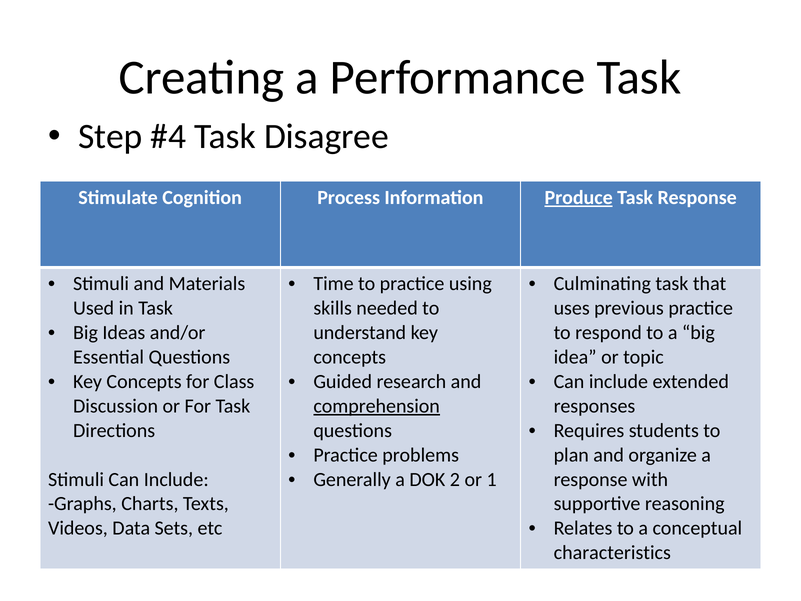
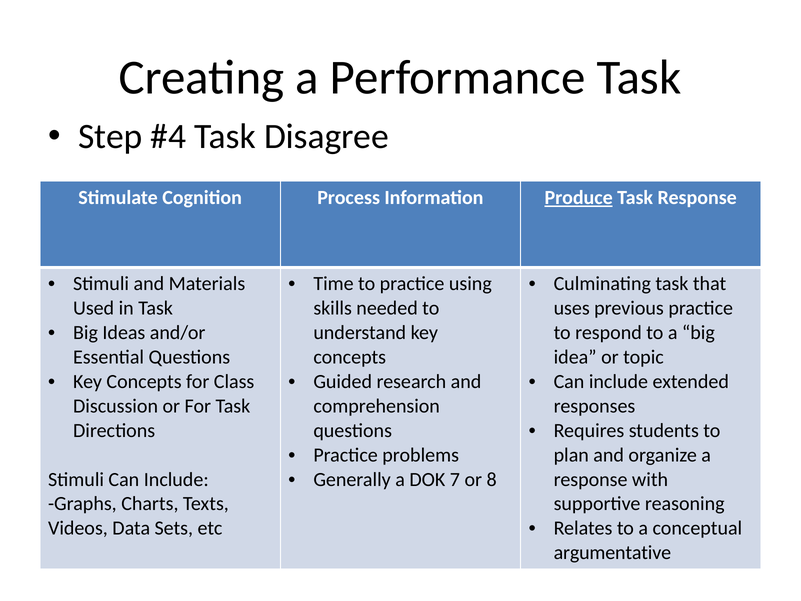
comprehension underline: present -> none (377, 406)
2: 2 -> 7 (455, 479)
1: 1 -> 8 (492, 479)
characteristics: characteristics -> argumentative (612, 553)
